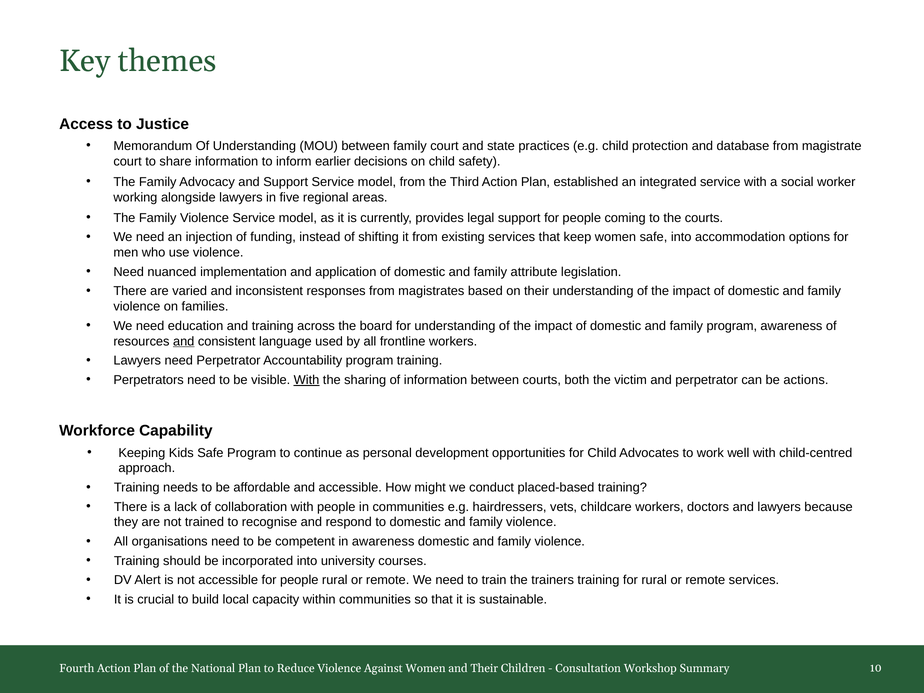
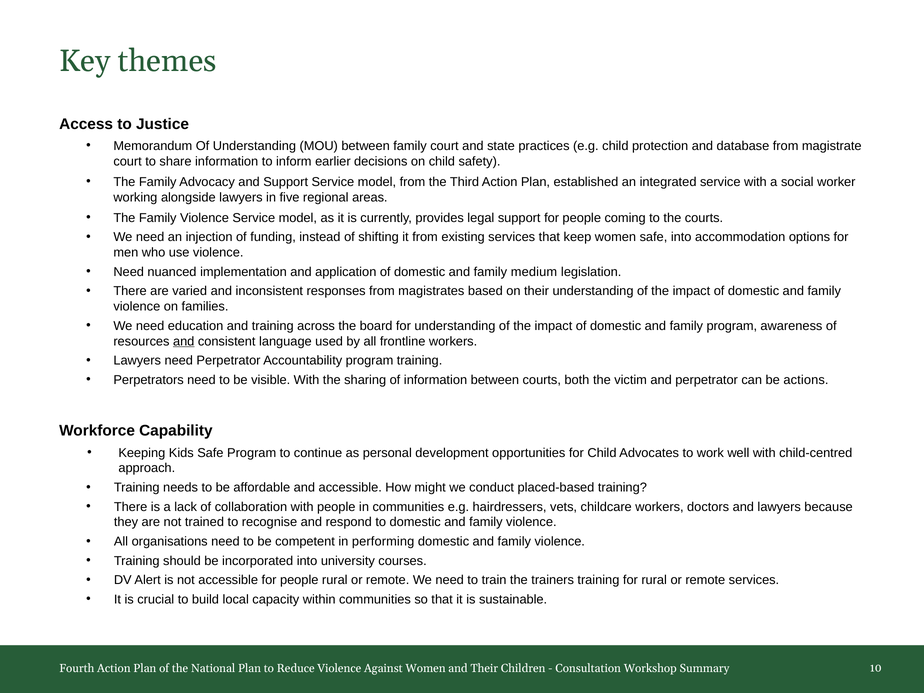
attribute: attribute -> medium (534, 272)
With underline: present -> none (307, 380)
in awareness: awareness -> performing (383, 542)
